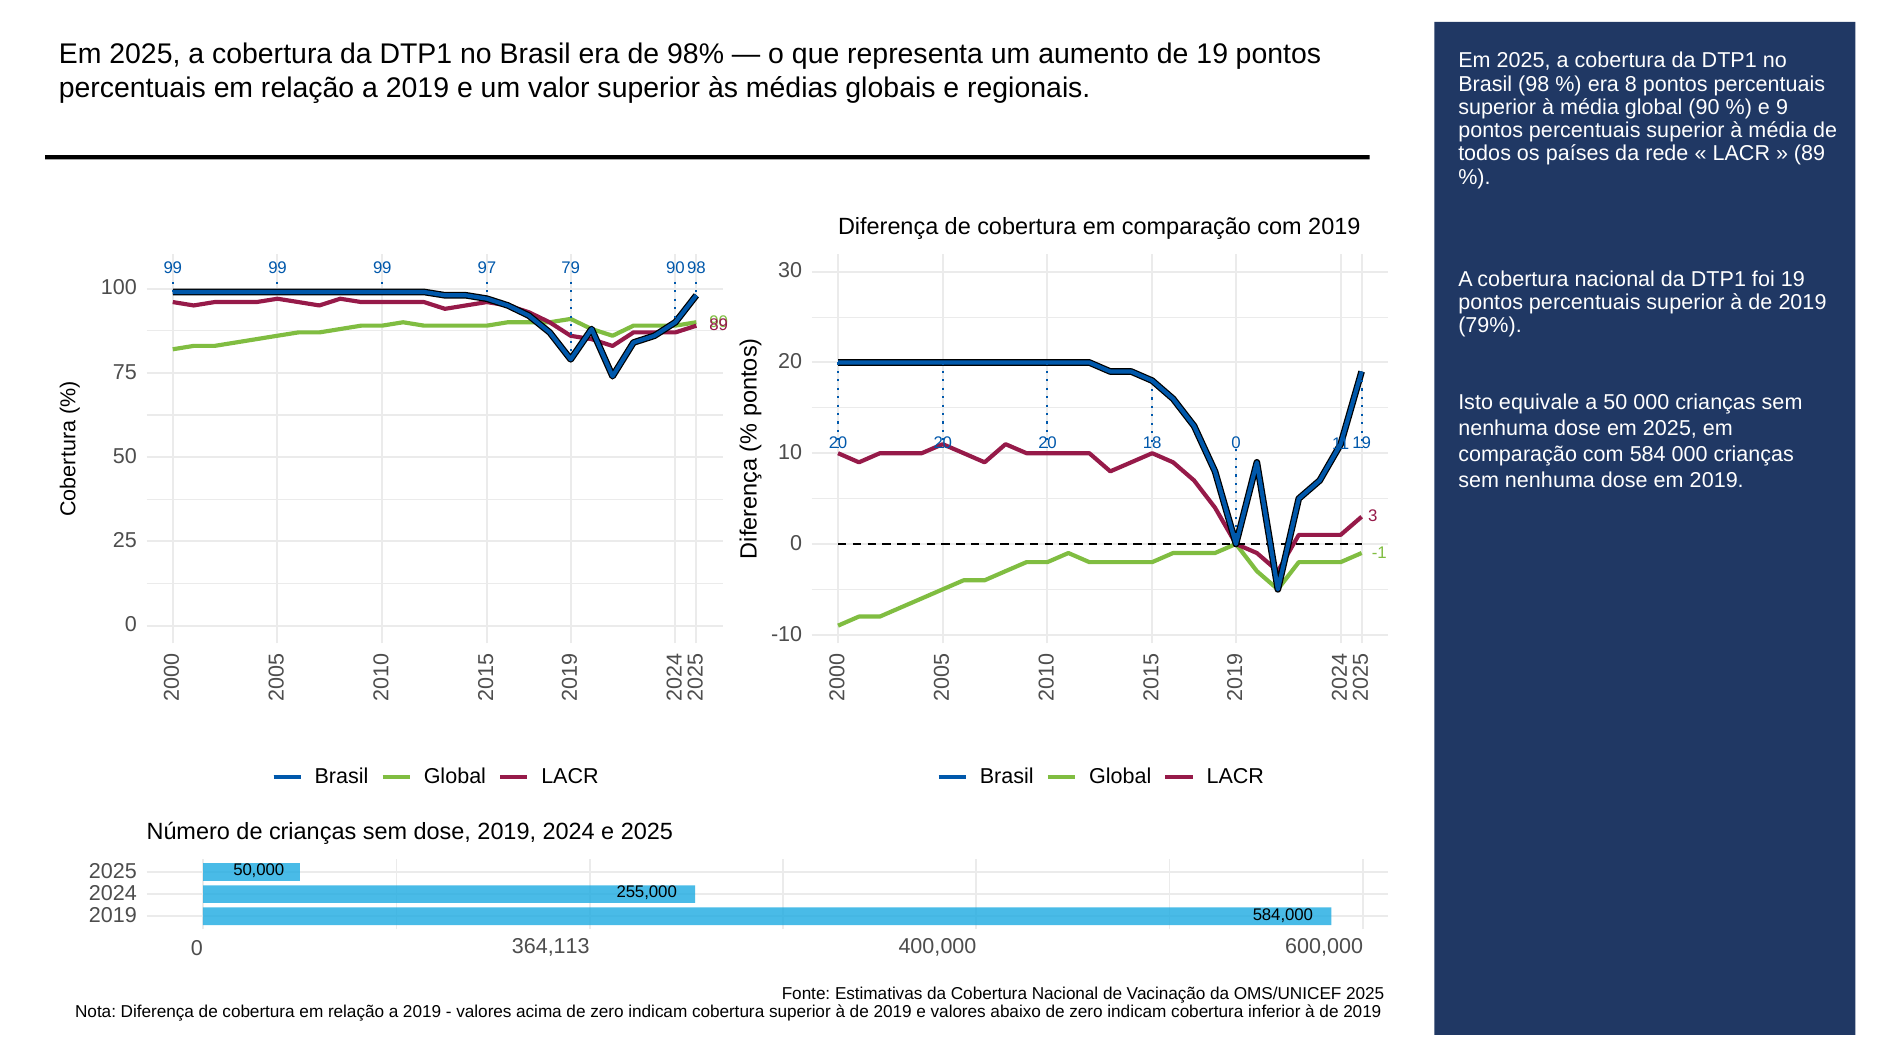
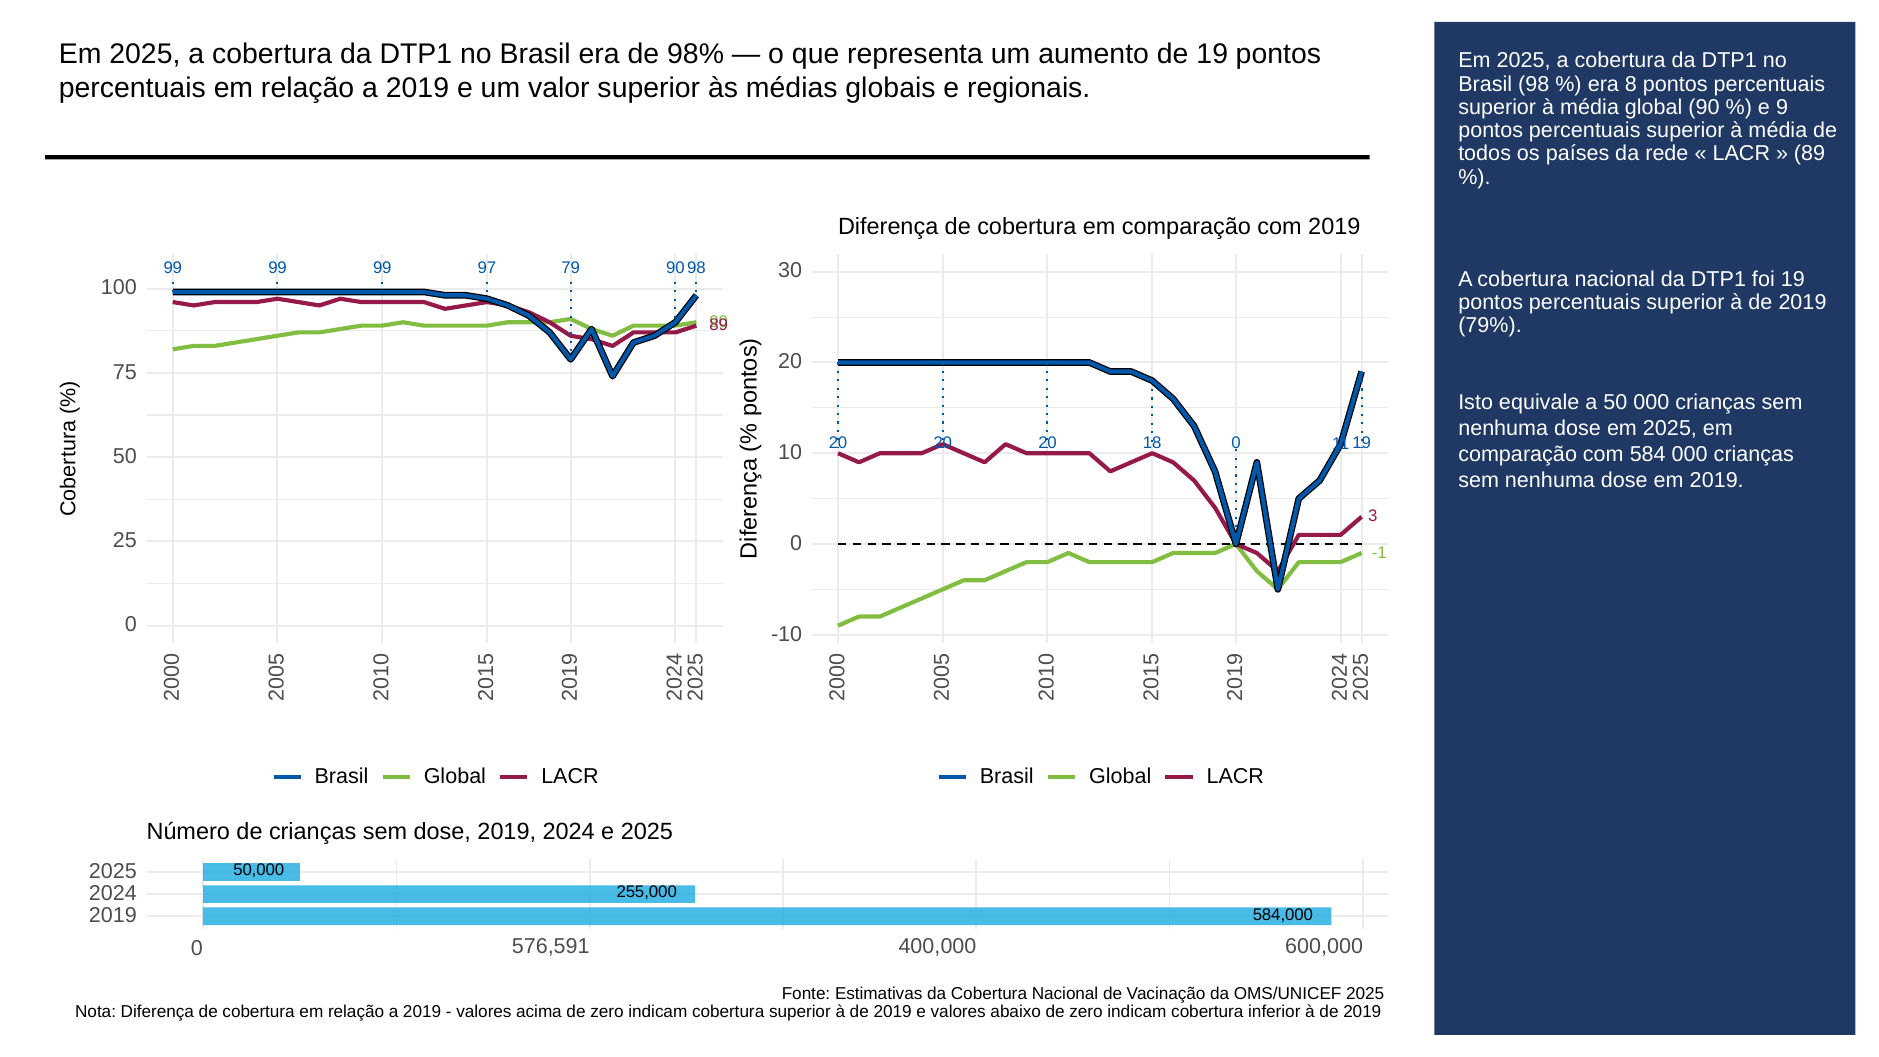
364,113: 364,113 -> 576,591 (551, 947)
